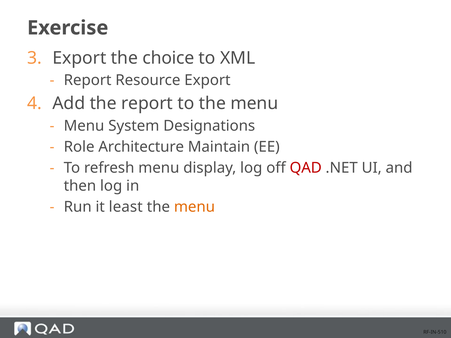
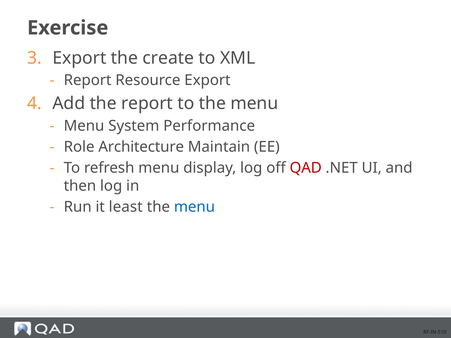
choice: choice -> create (168, 58)
Designations: Designations -> Performance (209, 126)
menu colour: orange -> blue (194, 207)
